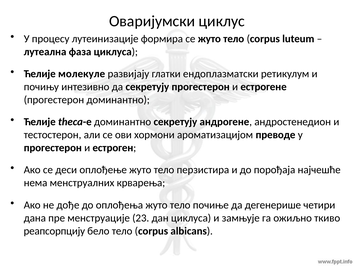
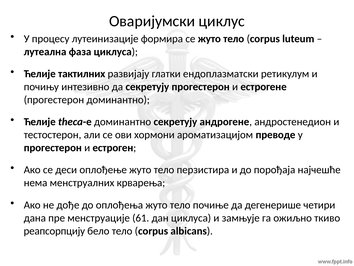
молекуле: молекуле -> тактилних (82, 74)
23: 23 -> 61 (141, 218)
